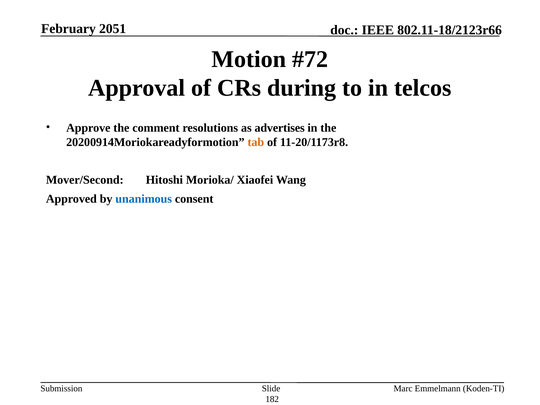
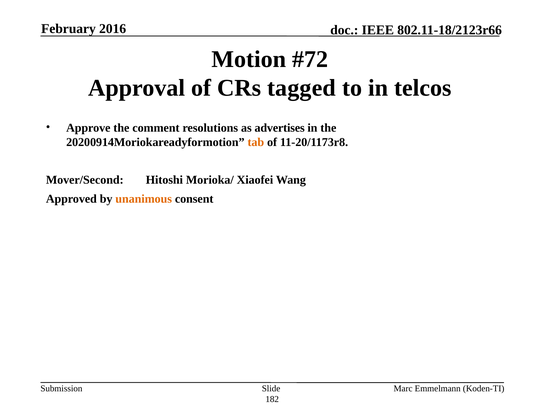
2051: 2051 -> 2016 (113, 29)
during: during -> tagged (302, 88)
unanimous colour: blue -> orange (144, 199)
